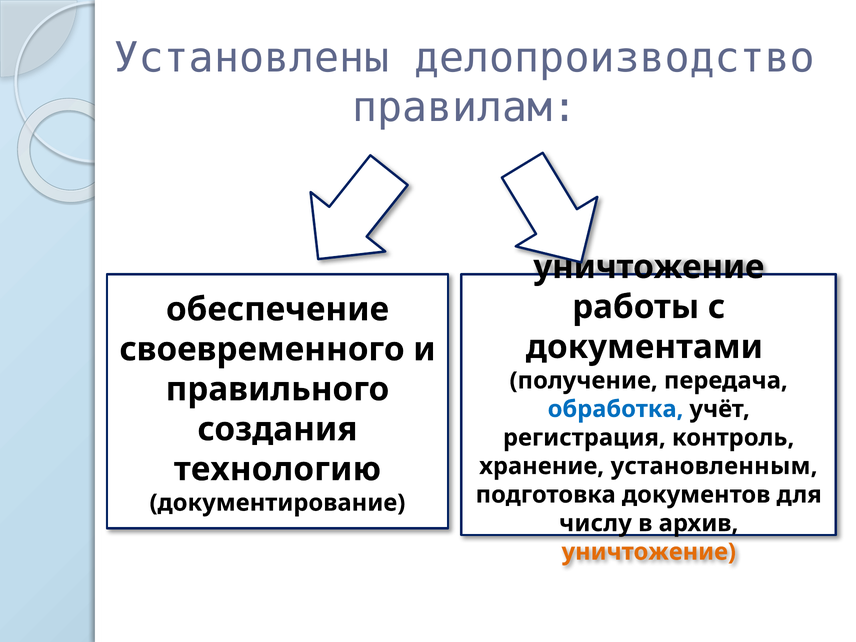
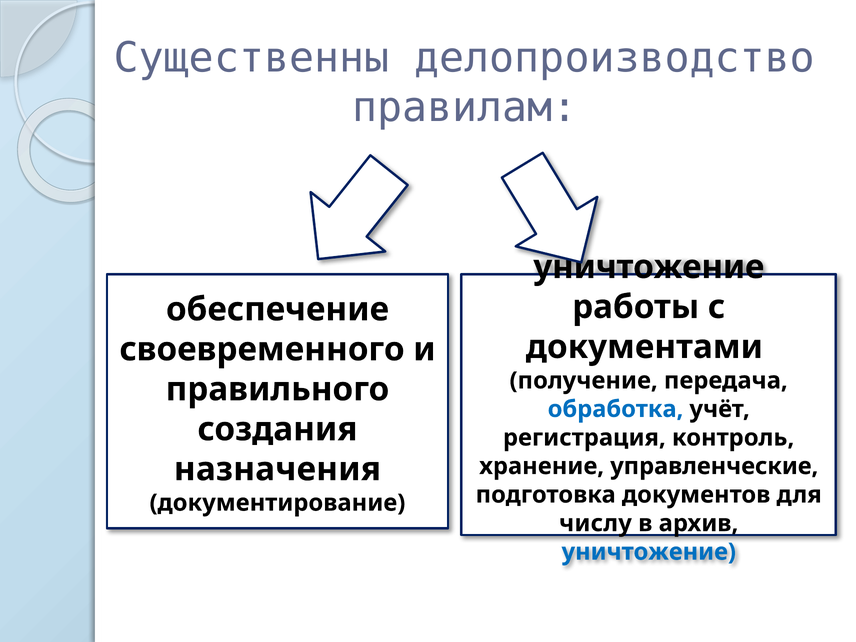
Установлены: Установлены -> Существенны (252, 58)
установленным: установленным -> управленческие (714, 466)
технологию: технологию -> назначения (277, 469)
уничтожение colour: orange -> blue (649, 552)
